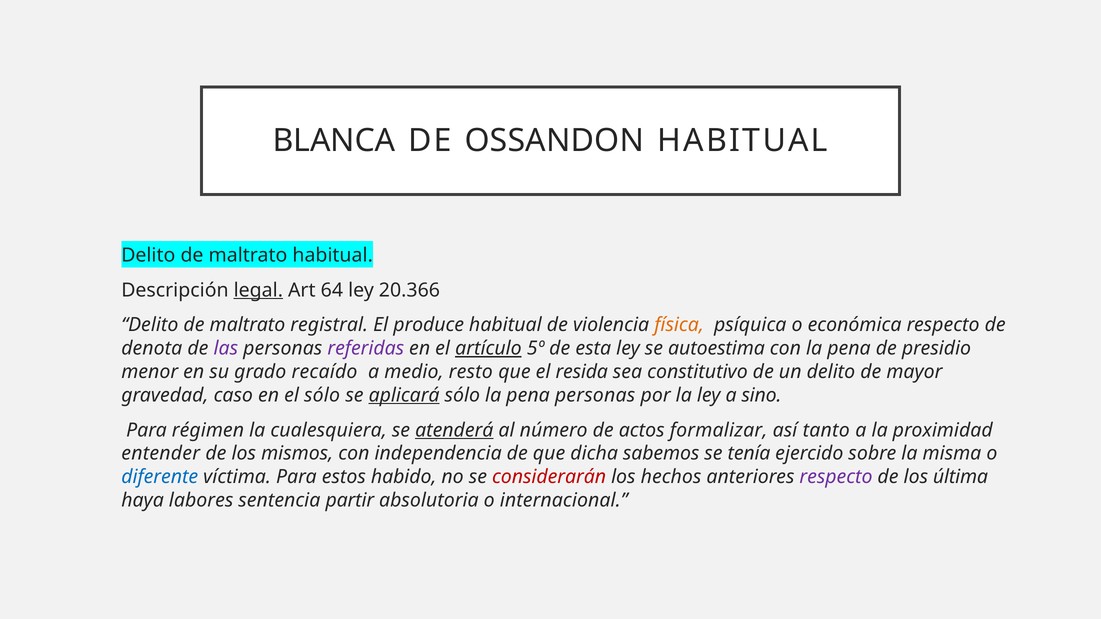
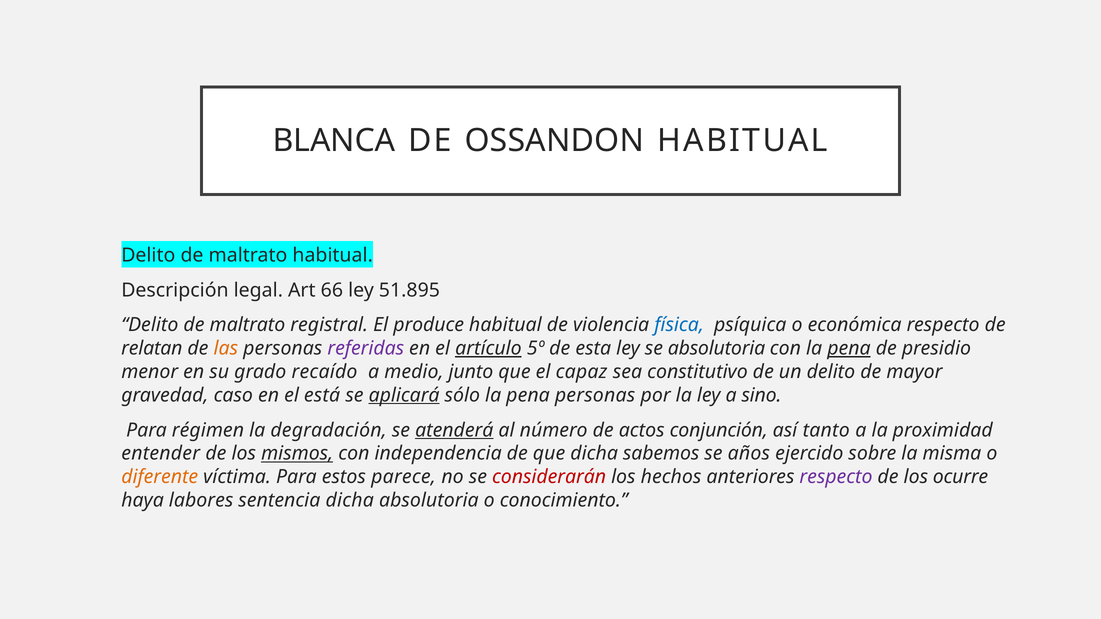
legal underline: present -> none (258, 290)
64: 64 -> 66 (332, 290)
20.366: 20.366 -> 51.895 (409, 290)
física colour: orange -> blue (679, 325)
denota: denota -> relatan (152, 349)
las colour: purple -> orange (226, 349)
se autoestima: autoestima -> absolutoria (717, 349)
pena underline: none -> present (849, 349)
resto: resto -> junto (471, 372)
resida: resida -> capaz (582, 372)
el sólo: sólo -> está (322, 395)
cualesquiera: cualesquiera -> degradación (329, 430)
formalizar: formalizar -> conjunción (719, 430)
mismos underline: none -> present (297, 454)
tenía: tenía -> años (749, 454)
diferente colour: blue -> orange (160, 477)
habido: habido -> parece (404, 477)
última: última -> ocurre (960, 477)
sentencia partir: partir -> dicha (350, 501)
internacional: internacional -> conocimiento (564, 501)
